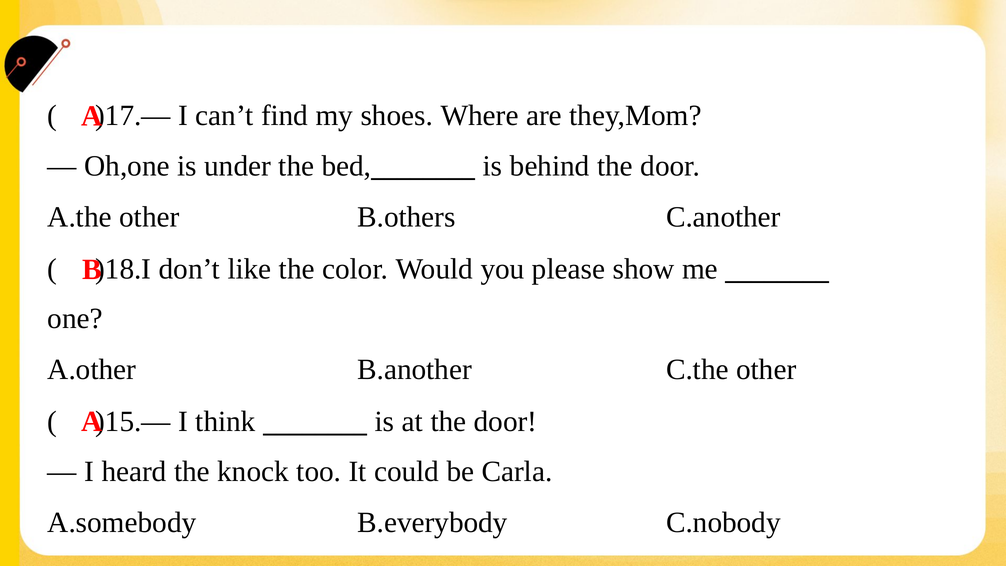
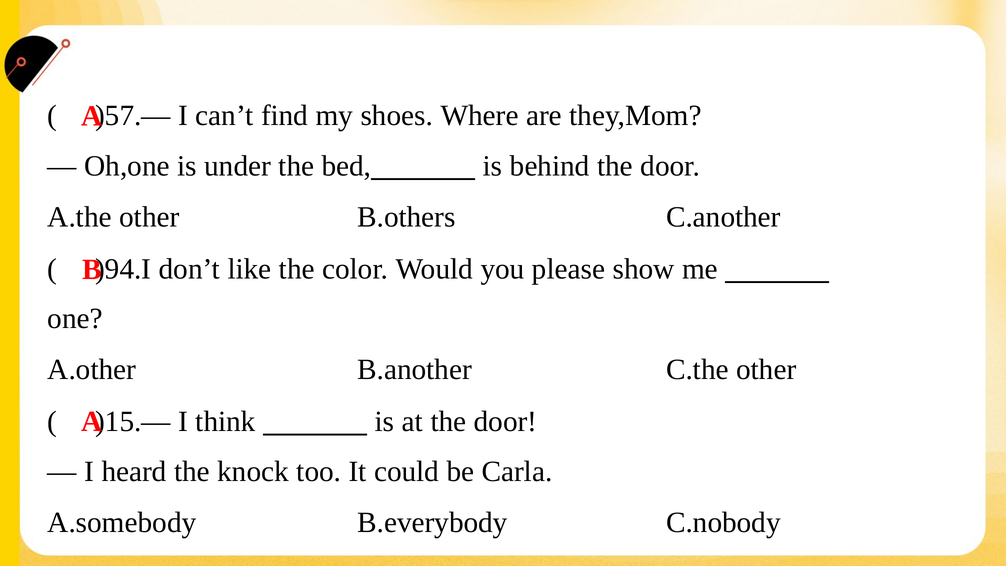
)17.—: )17.— -> )57.— (133, 116)
)18.I: )18.I -> )94.I (123, 269)
